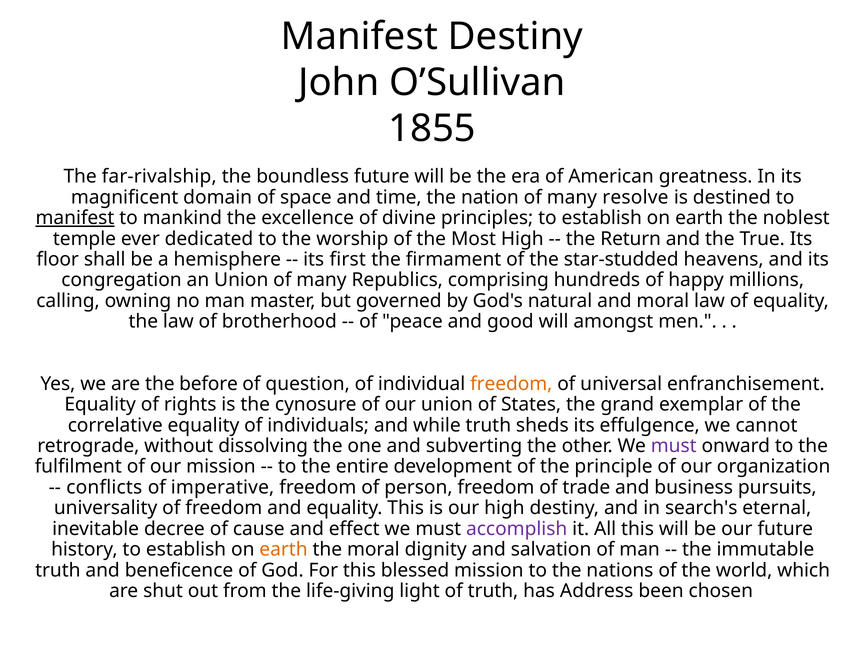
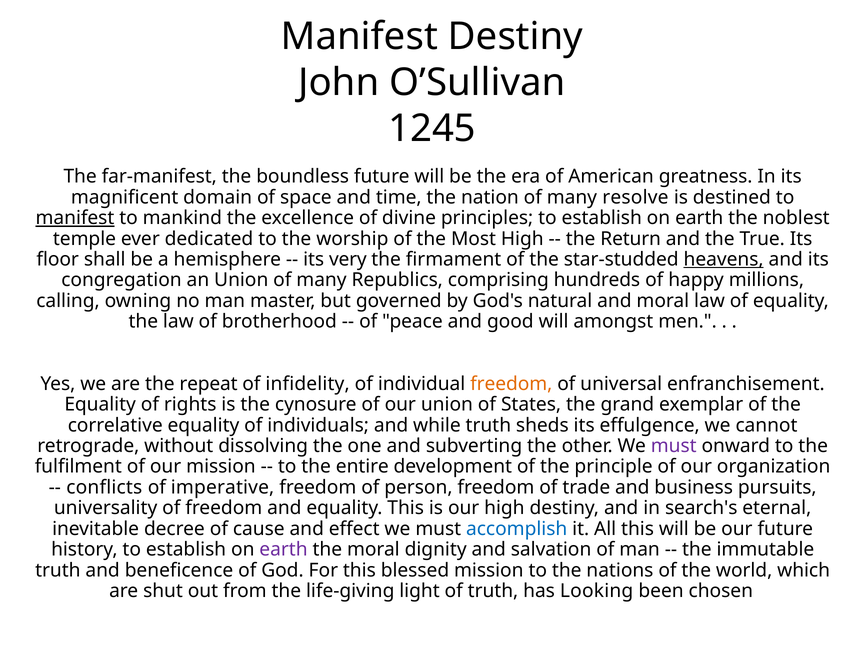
1855: 1855 -> 1245 (432, 129)
far-rivalship: far-rivalship -> far-manifest (159, 177)
first: first -> very (348, 259)
heavens underline: none -> present (724, 259)
before: before -> repeat (209, 384)
question: question -> infidelity (308, 384)
accomplish colour: purple -> blue (517, 529)
earth colour: orange -> purple (284, 550)
Address: Address -> Looking (597, 591)
